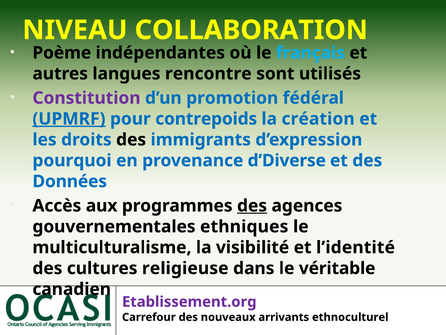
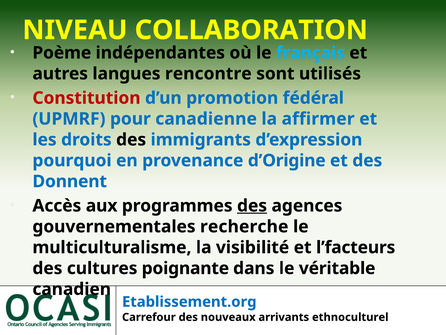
Constitution colour: purple -> red (86, 98)
UPMRF underline: present -> none (69, 119)
contrepoids: contrepoids -> canadienne (206, 119)
création: création -> affirmer (318, 119)
d’Diverse: d’Diverse -> d’Origine (287, 160)
Données: Données -> Donnent (70, 181)
ethniques: ethniques -> recherche (244, 226)
l’identité: l’identité -> l’facteurs (356, 247)
religieuse: religieuse -> poignante (185, 268)
Etablissement.org colour: purple -> blue (189, 301)
